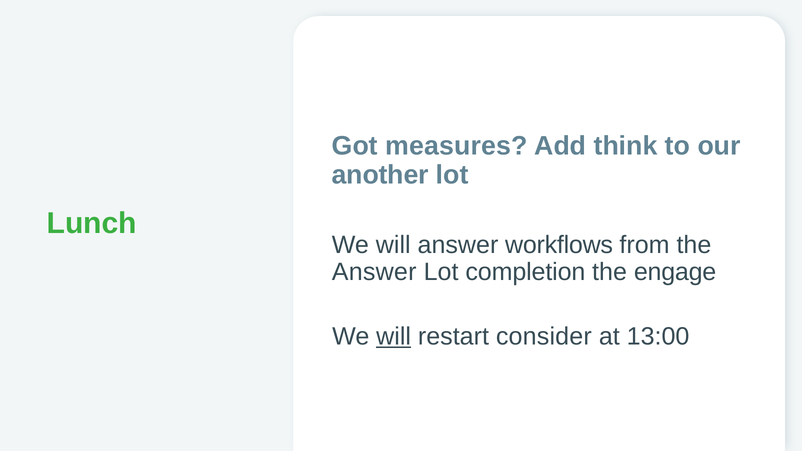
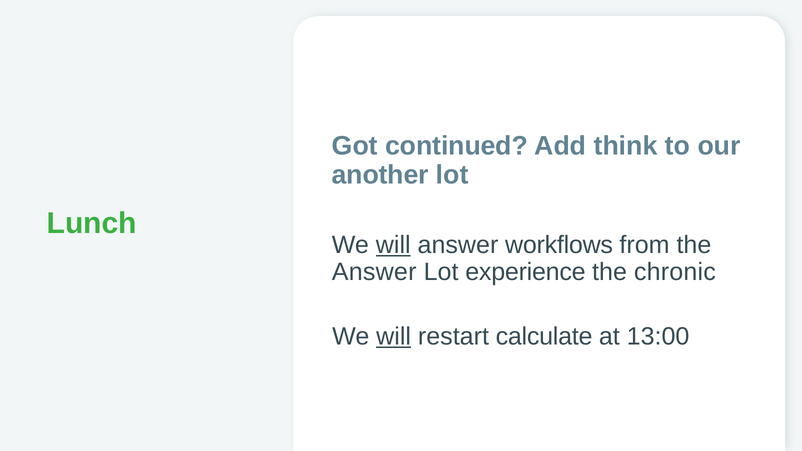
measures: measures -> continued (457, 146)
will underline: none -> present (393, 245)
completion: completion -> experience (525, 272)
engage: engage -> chronic (675, 272)
consider: consider -> calculate (544, 337)
